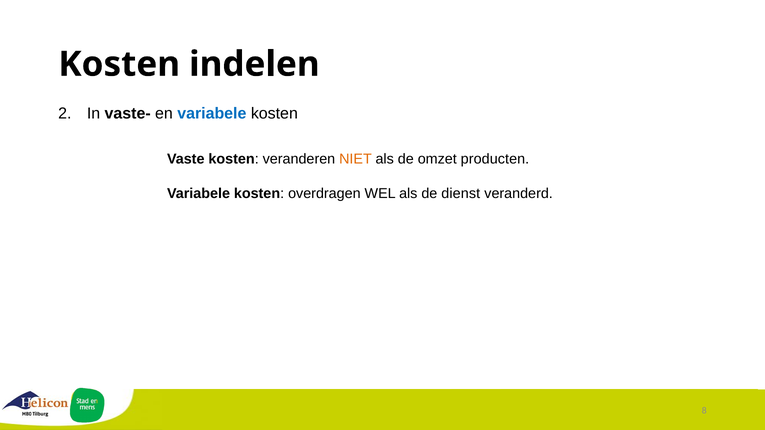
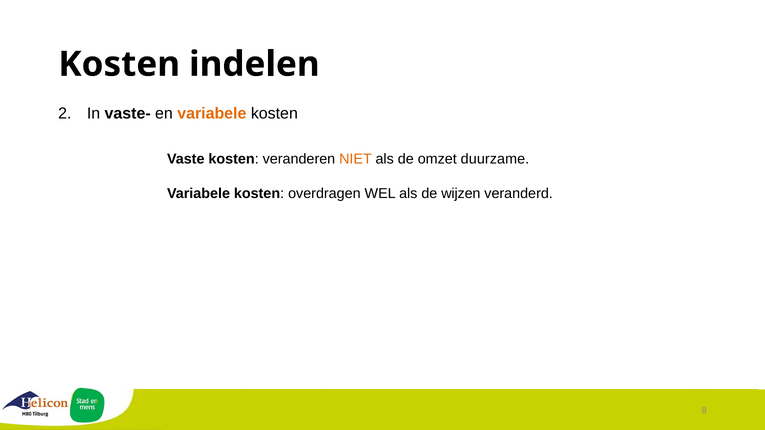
variabele colour: blue -> orange (212, 114)
producten: producten -> duurzame (495, 159)
dienst: dienst -> wijzen (461, 194)
